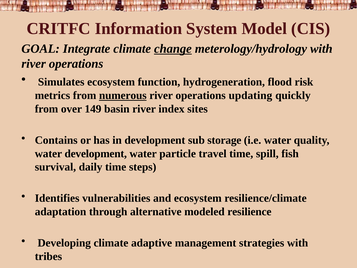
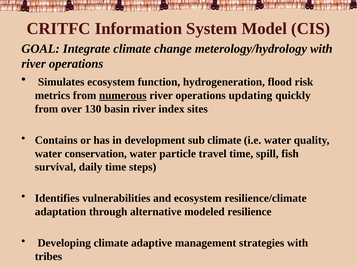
change underline: present -> none (173, 49)
149: 149 -> 130 (93, 109)
sub storage: storage -> climate (224, 140)
water development: development -> conservation (96, 153)
